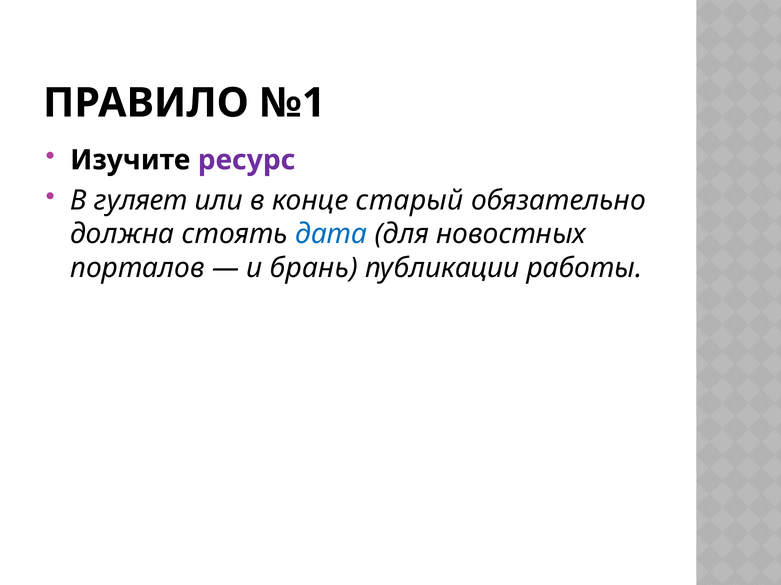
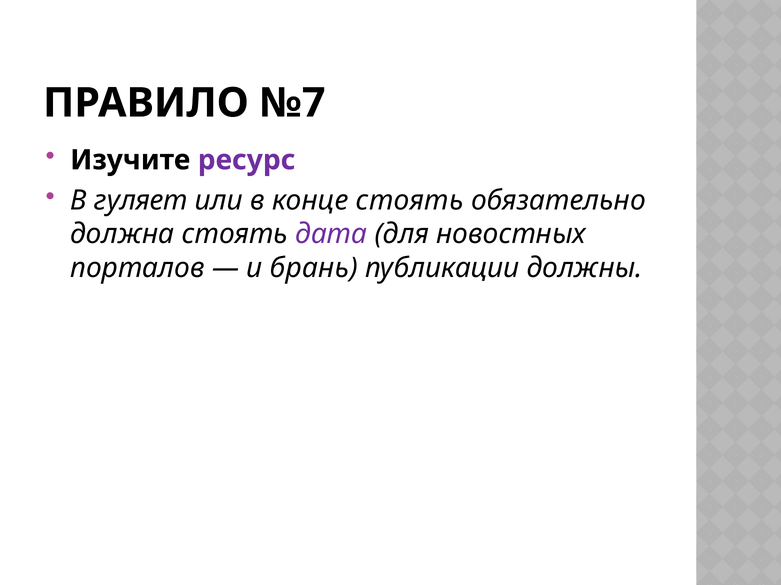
№1: №1 -> №7 (293, 103)
конце старый: старый -> стоять (410, 201)
дата colour: blue -> purple (331, 234)
работы: работы -> должны (585, 268)
